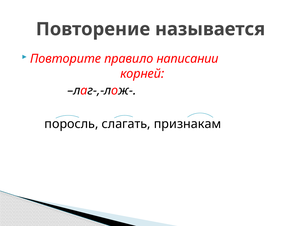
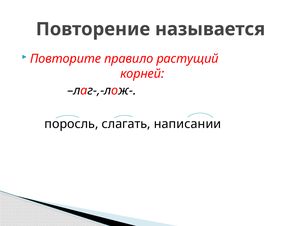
написании: написании -> растущий (188, 59)
признакам: признакам -> написании (188, 124)
